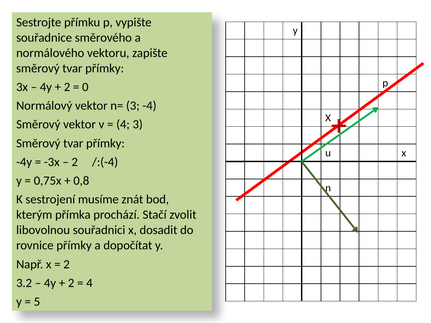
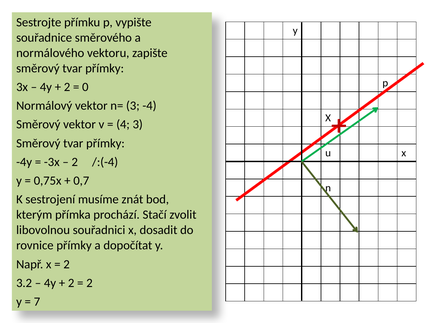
0,8: 0,8 -> 0,7 (81, 181)
4: 4 -> 2 (89, 283)
5: 5 -> 7 (37, 302)
